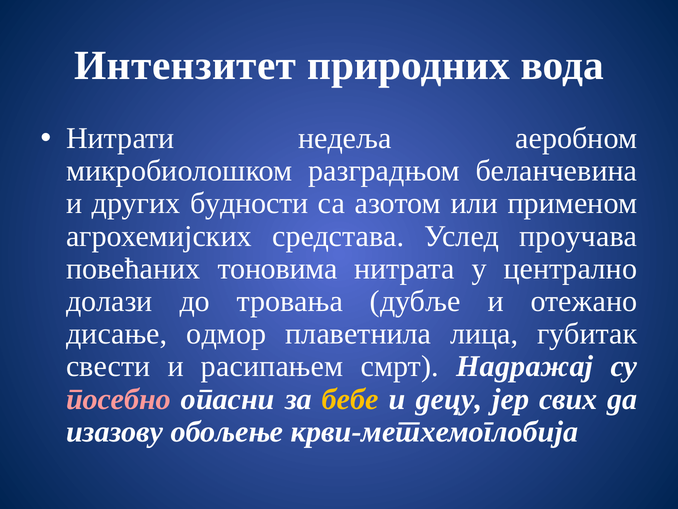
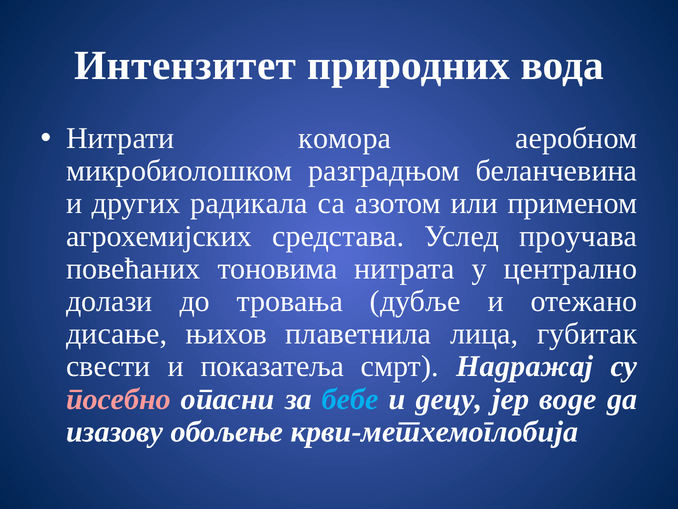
недеља: недеља -> комора (345, 138)
будности: будности -> радикала (249, 203)
одмор: одмор -> њихов (227, 334)
расипањем: расипањем -> показатеља (272, 366)
бебе colour: yellow -> light blue (350, 399)
свих: свих -> воде (568, 399)
